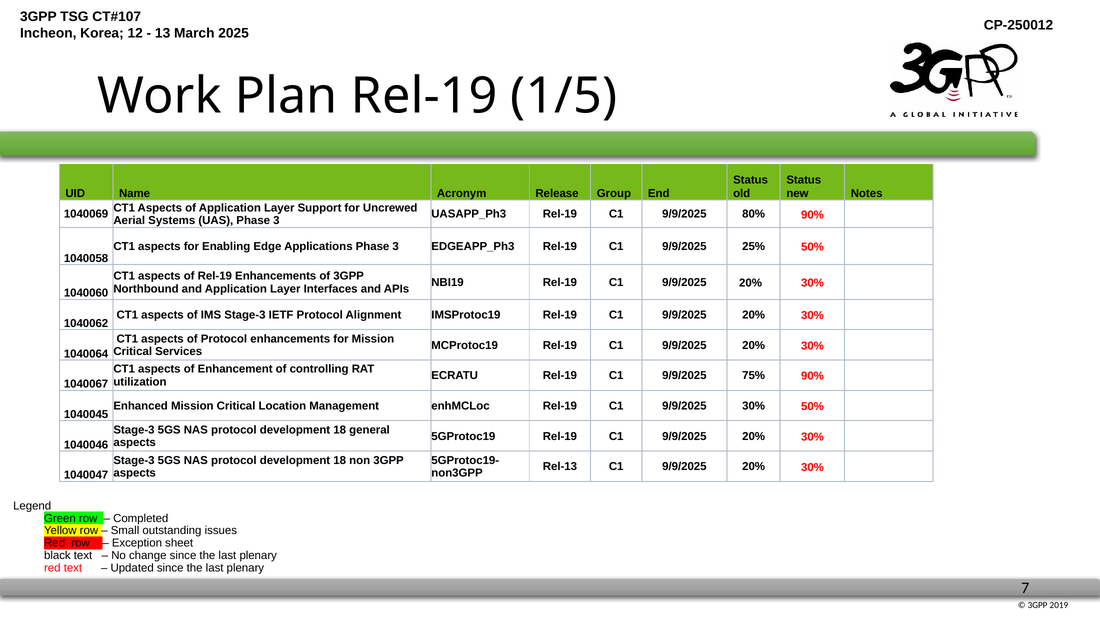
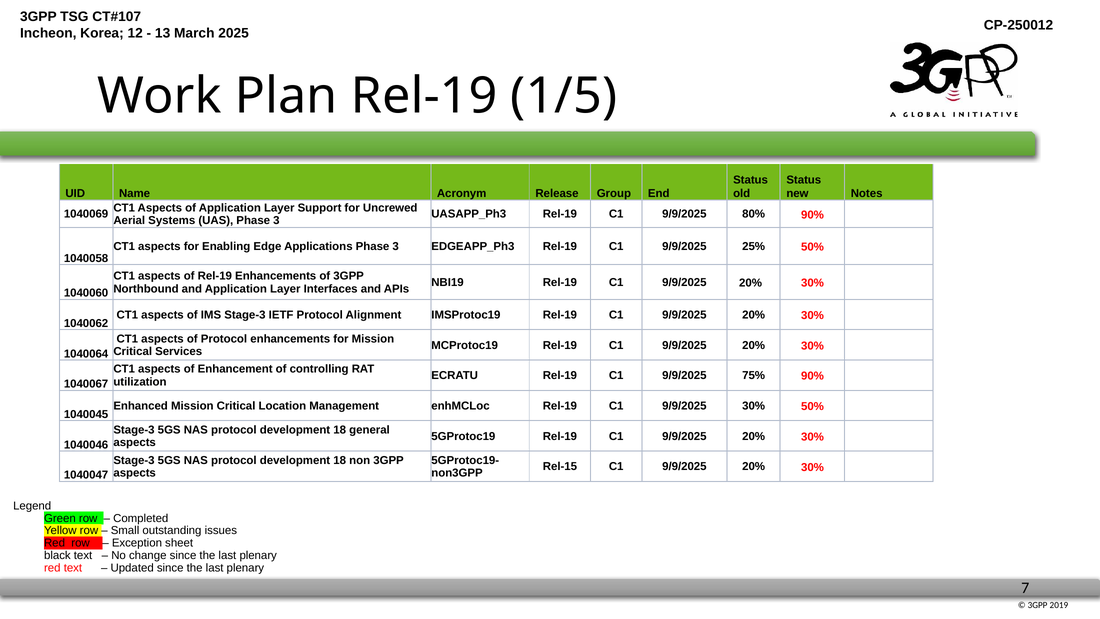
Rel-13: Rel-13 -> Rel-15 (560, 466)
